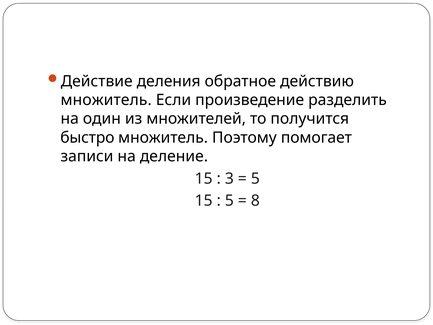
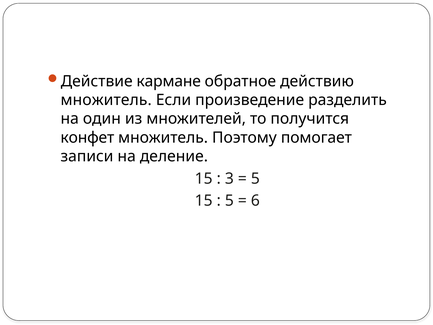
деления: деления -> кармане (169, 81)
быстро: быстро -> конфет (87, 137)
8: 8 -> 6 (255, 201)
